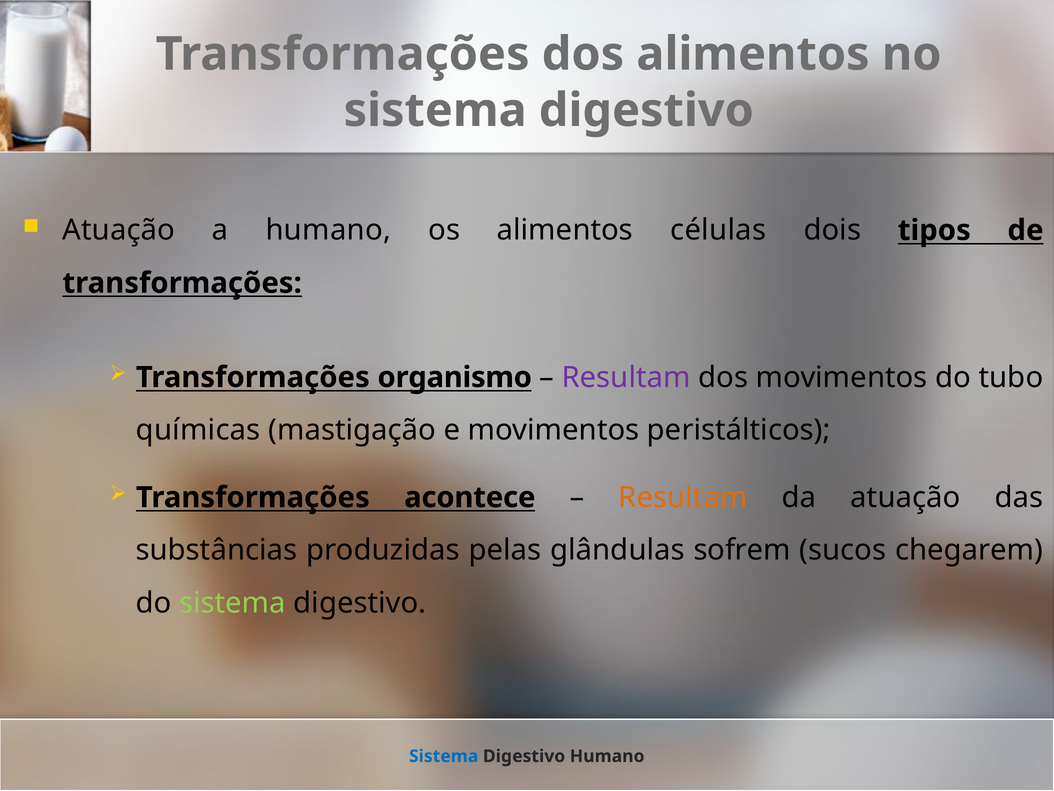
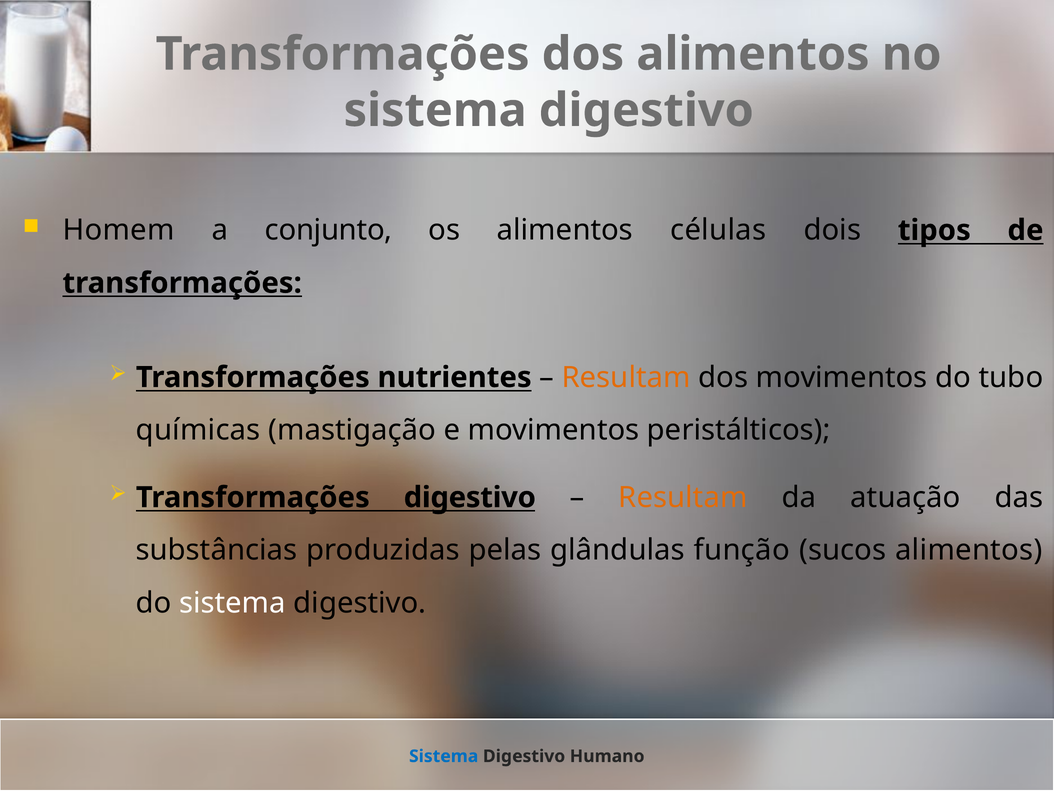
Atuação: Atuação -> Homem (119, 230)
a humano: humano -> conjunto (329, 230)
organismo: organismo -> nutrientes (455, 377)
Resultam colour: purple -> orange (626, 377)
Transformações acontece: acontece -> digestivo (470, 497)
sofrem: sofrem -> função (742, 550)
sucos chegarem: chegarem -> alimentos (969, 550)
sistema colour: light green -> white (233, 603)
